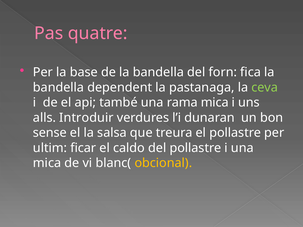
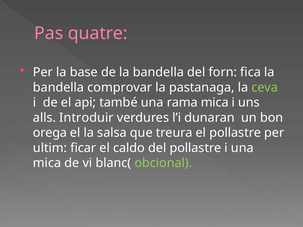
dependent: dependent -> comprovar (120, 87)
sense: sense -> orega (50, 133)
obcional colour: yellow -> light green (163, 163)
